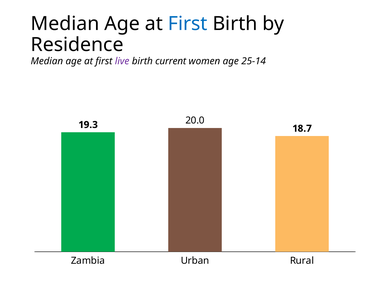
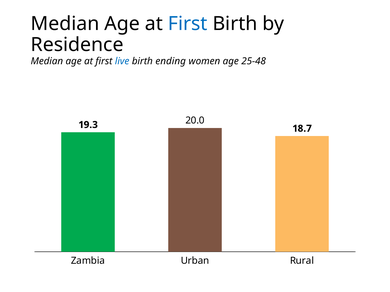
live colour: purple -> blue (122, 61)
current: current -> ending (171, 61)
25-14: 25-14 -> 25-48 (254, 61)
